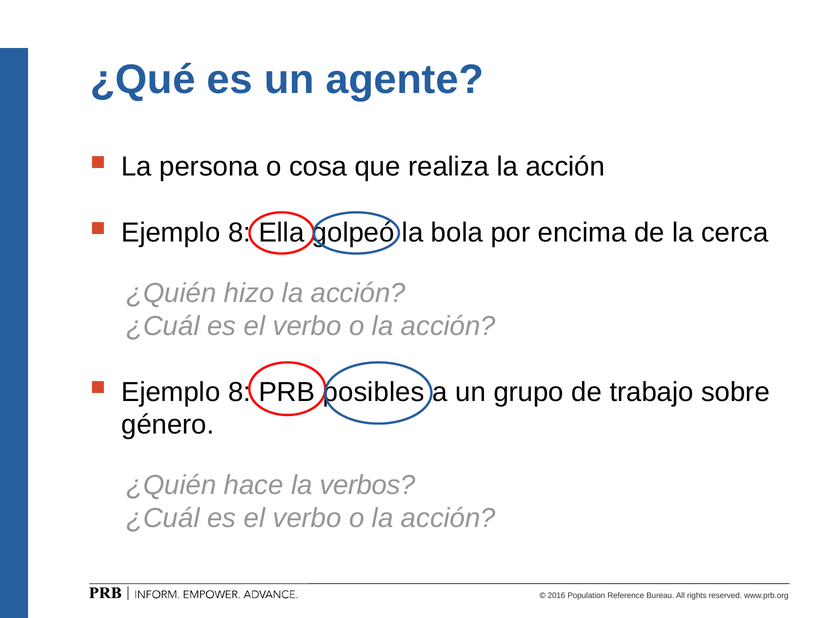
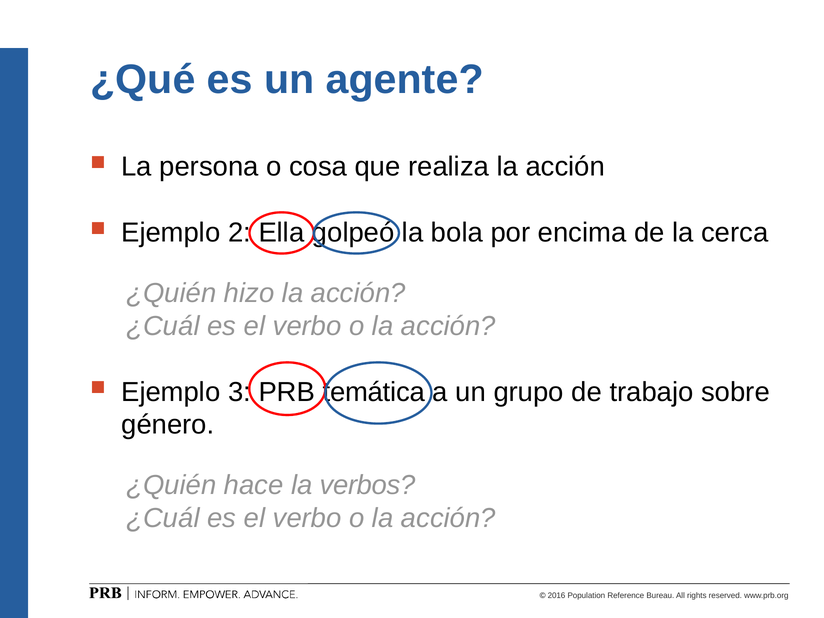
8: 8 -> 2 (239, 233)
8: 8 -> 3 (240, 392)
posibles: posibles -> temática (374, 392)
